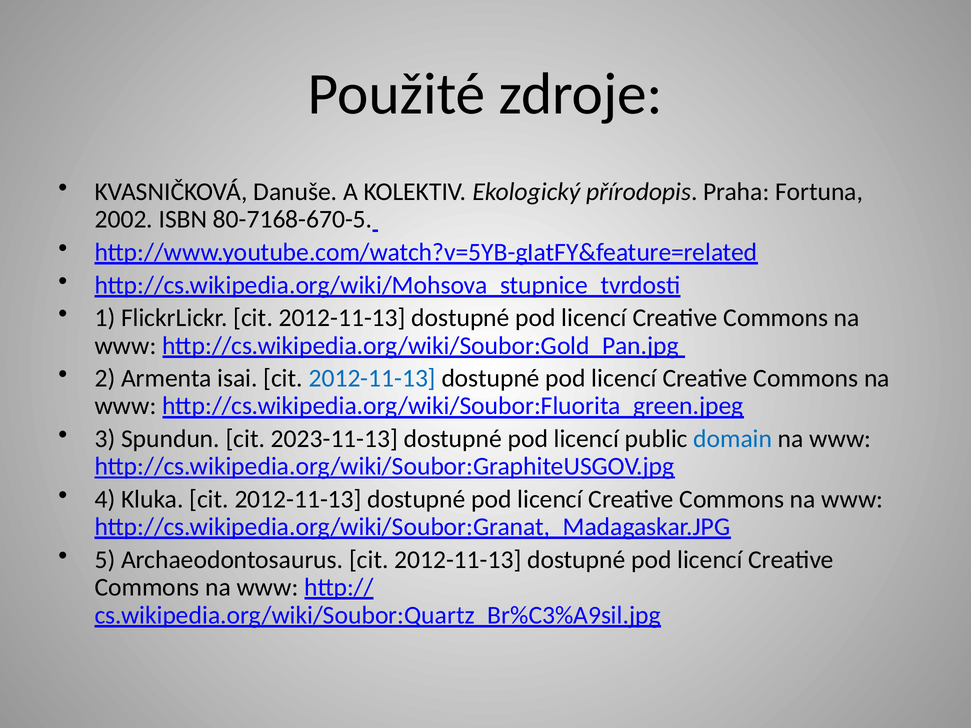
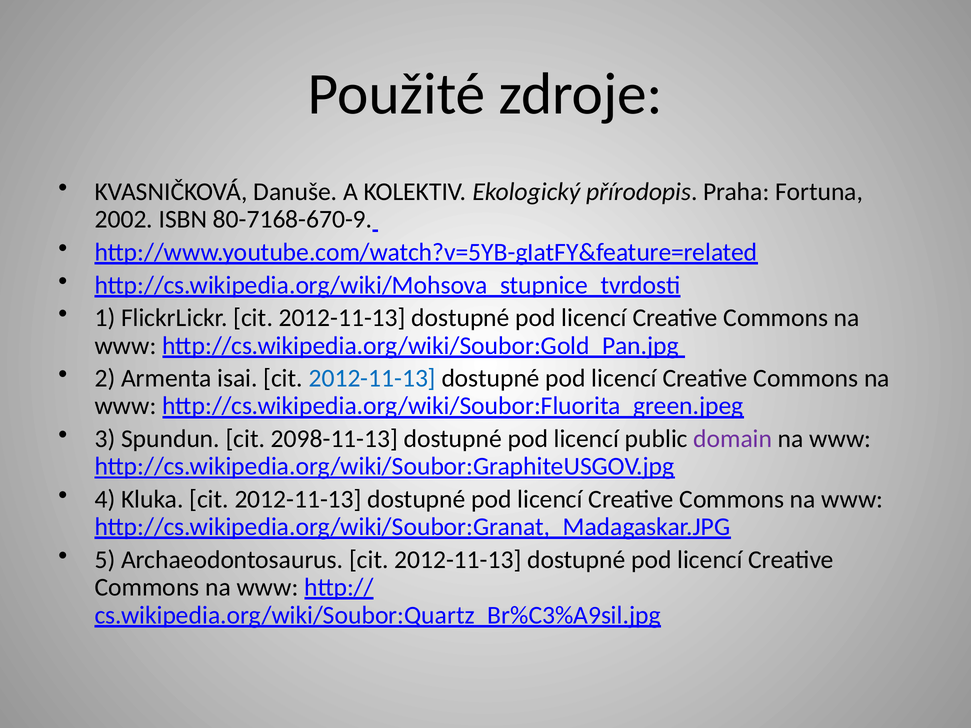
80-7168-670-5: 80-7168-670-5 -> 80-7168-670-9 (293, 220)
2023-11-13: 2023-11-13 -> 2098-11-13 (334, 439)
domain colour: blue -> purple (733, 439)
